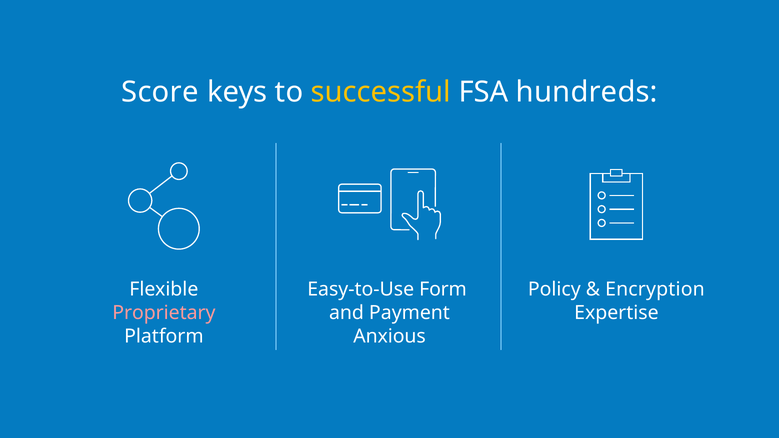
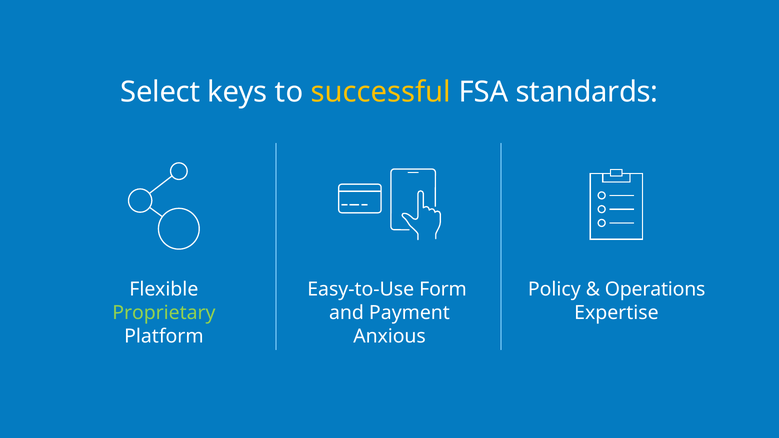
Score: Score -> Select (160, 92)
hundreds: hundreds -> standards (587, 92)
Encryption: Encryption -> Operations (655, 290)
Proprietary colour: pink -> light green (164, 313)
